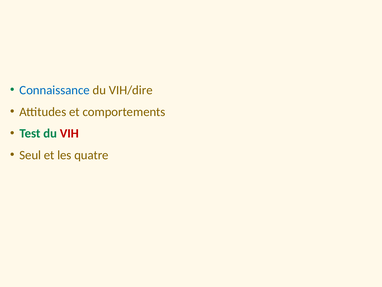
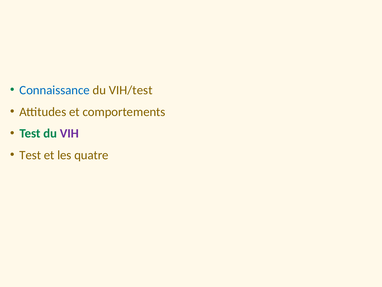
VIH/dire: VIH/dire -> VIH/test (131, 90)
VIH colour: red -> purple (69, 133)
Seul: Seul -> Test (30, 155)
